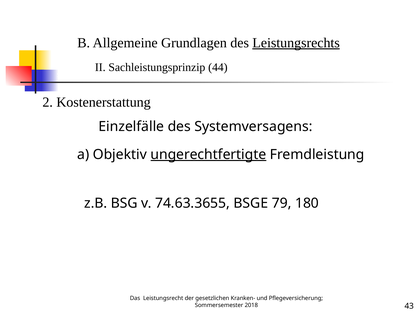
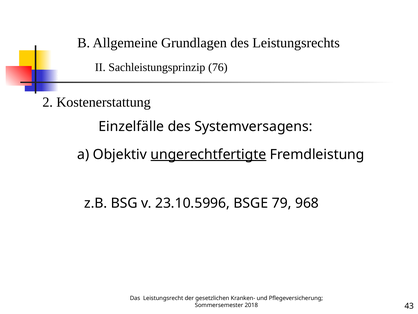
Leistungsrechts underline: present -> none (296, 43)
44: 44 -> 76 (218, 67)
74.63.3655: 74.63.3655 -> 23.10.5996 (193, 203)
180: 180 -> 968 (307, 203)
